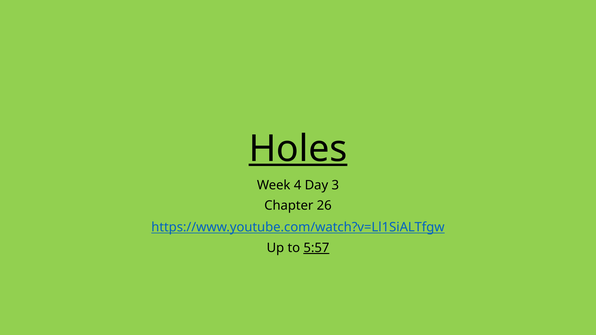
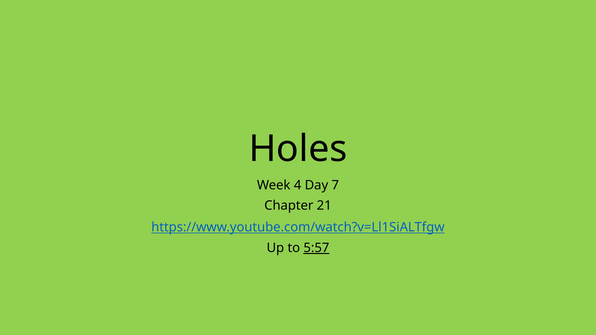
Holes underline: present -> none (298, 149)
3: 3 -> 7 (335, 185)
26: 26 -> 21 (324, 206)
